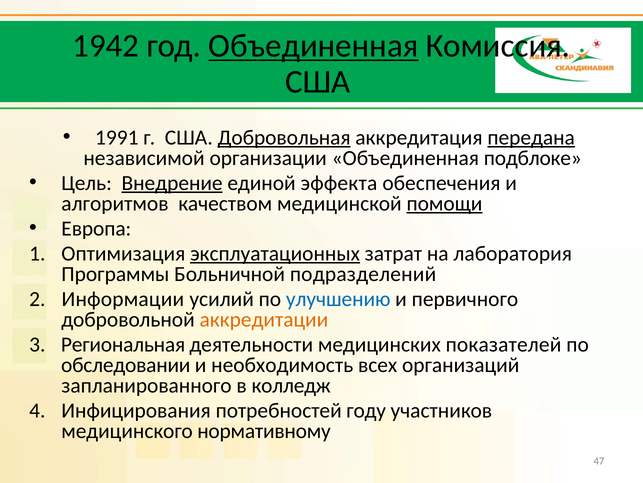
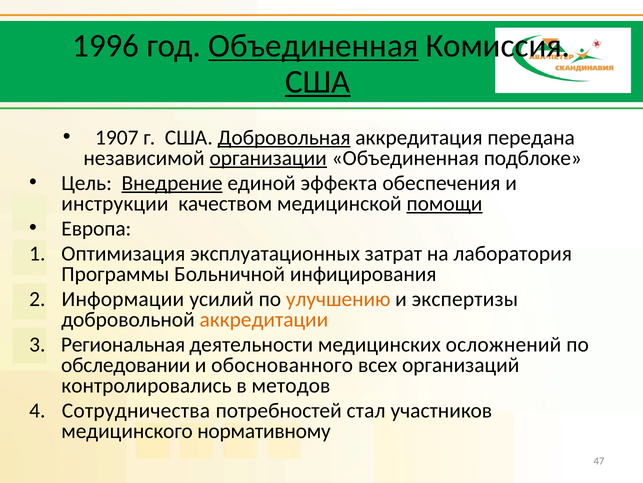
1942: 1942 -> 1996 (106, 46)
США underline: none -> present (318, 82)
1991: 1991 -> 1907 (117, 137)
передана underline: present -> none (531, 137)
организации underline: none -> present (268, 158)
алгоритмов: алгоритмов -> инструкции (115, 203)
эксплуатационных underline: present -> none (275, 253)
подразделений: подразделений -> инфицирования (363, 274)
улучшению colour: blue -> orange (338, 298)
первичного: первичного -> экспертизы (465, 298)
показателей: показателей -> осложнений (503, 344)
необходимость: необходимость -> обоснованного (282, 364)
запланированного: запланированного -> контролировались (147, 385)
колледж: колледж -> методов (291, 385)
Инфицирования: Инфицирования -> Сотрудничества (136, 410)
году: году -> стал (366, 410)
